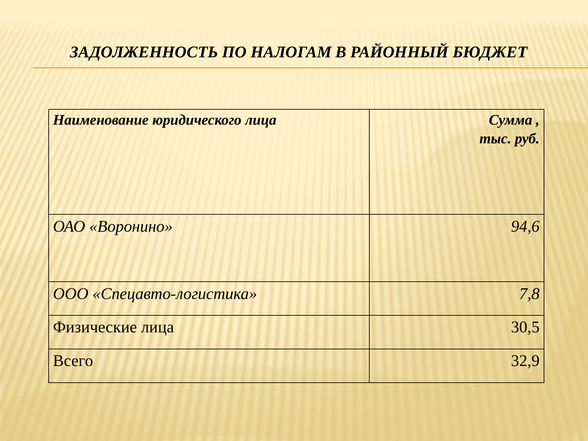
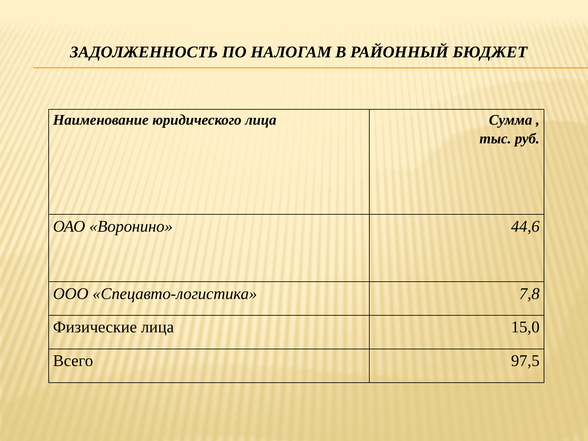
94,6: 94,6 -> 44,6 (525, 226)
30,5: 30,5 -> 15,0 (525, 327)
32,9: 32,9 -> 97,5 (525, 361)
